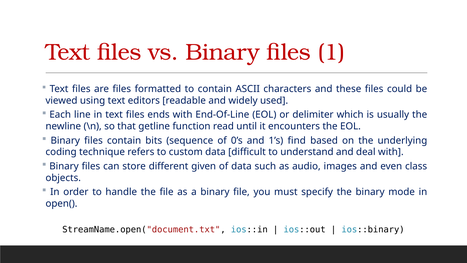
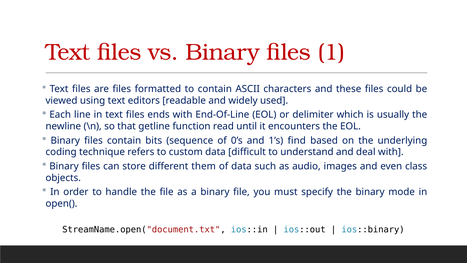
given: given -> them (204, 166)
